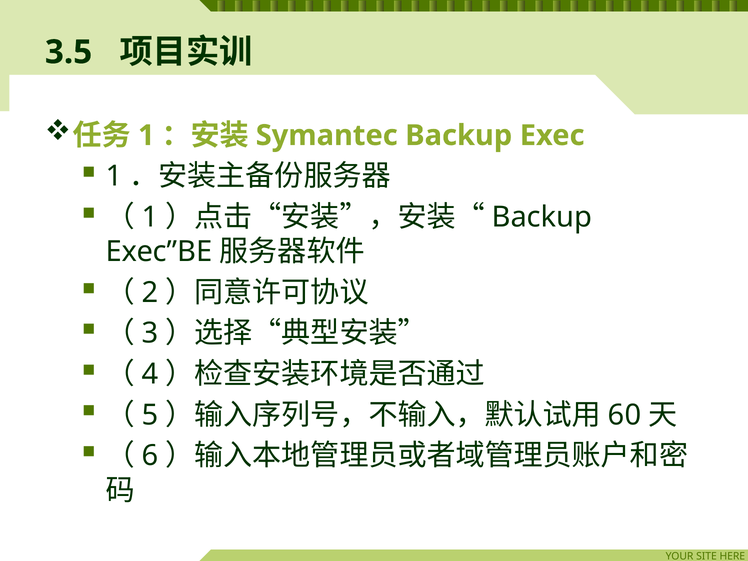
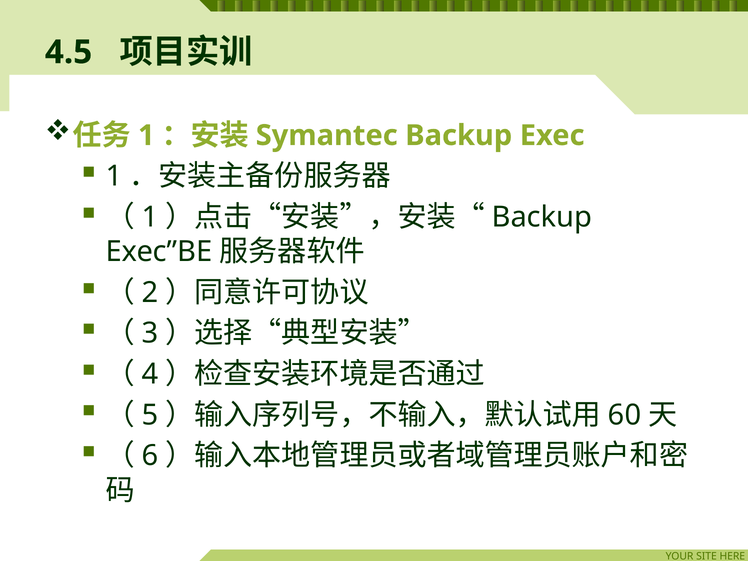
3.5: 3.5 -> 4.5 (69, 52)
